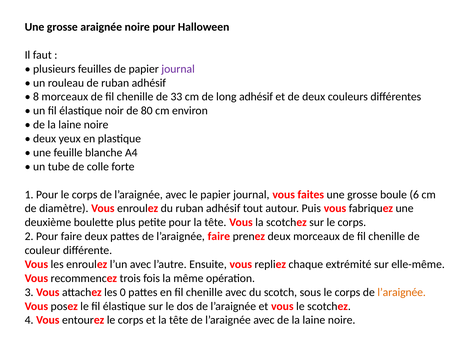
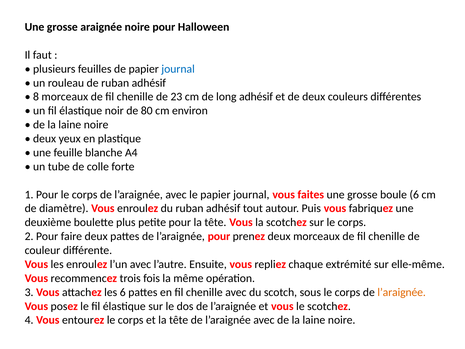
journal colour: purple -> blue (178, 69)
33: 33 -> 23 (176, 97)
l’araignée faire: faire -> pour (219, 236)
les 0: 0 -> 6 (123, 292)
